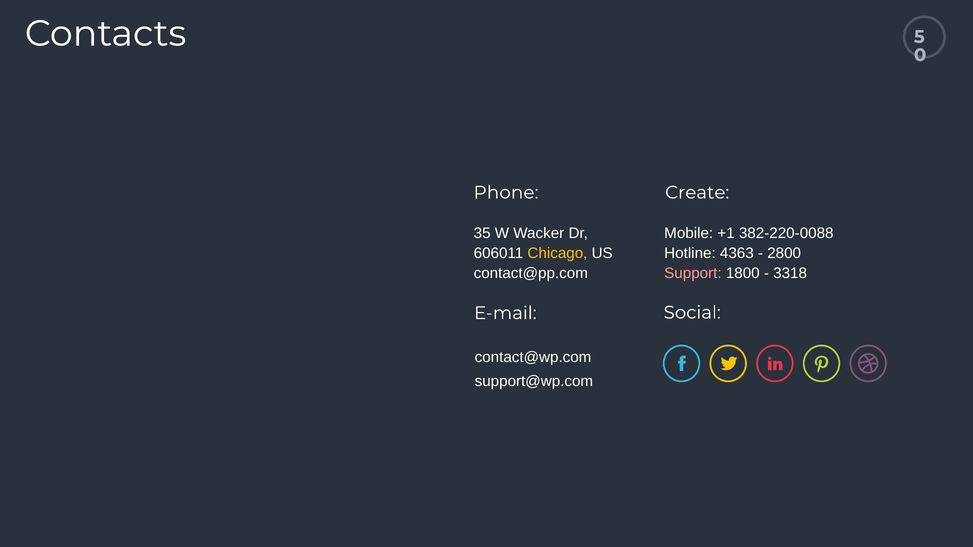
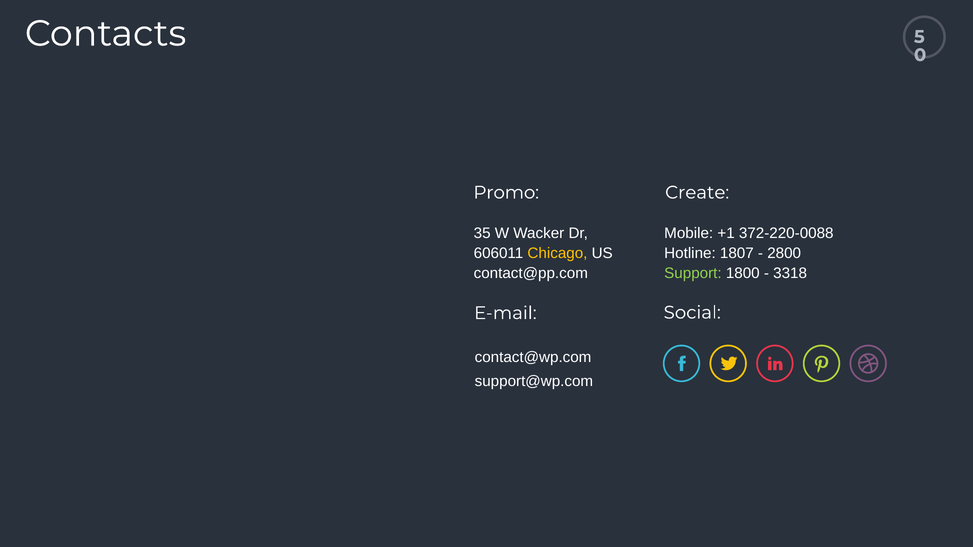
Phone: Phone -> Promo (506, 193)
382-220-0088: 382-220-0088 -> 372-220-0088 (786, 233)
4363: 4363 -> 1807 (737, 253)
Support colour: pink -> light green (693, 273)
